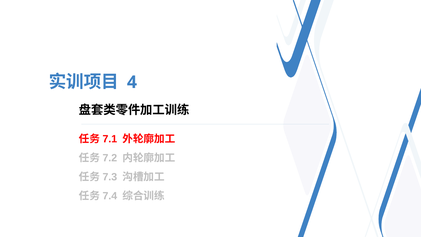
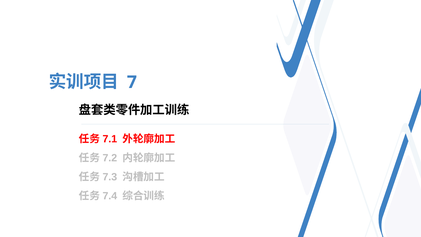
4: 4 -> 7 (132, 82)
